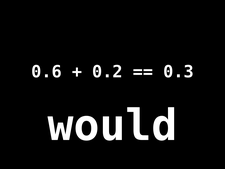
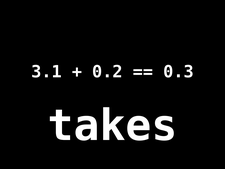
0.6: 0.6 -> 3.1 (46, 72)
would: would -> takes (113, 126)
